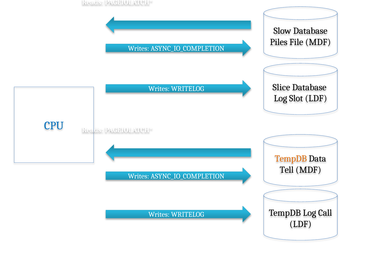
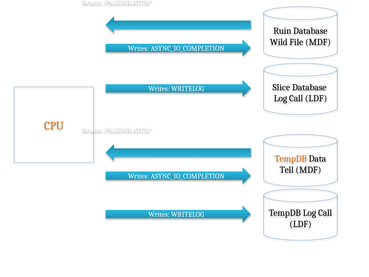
Slow: Slow -> Ruin (282, 31)
Piles: Piles -> Wild (279, 42)
Slot: Slot -> Call (296, 98)
CPU colour: blue -> orange (54, 125)
